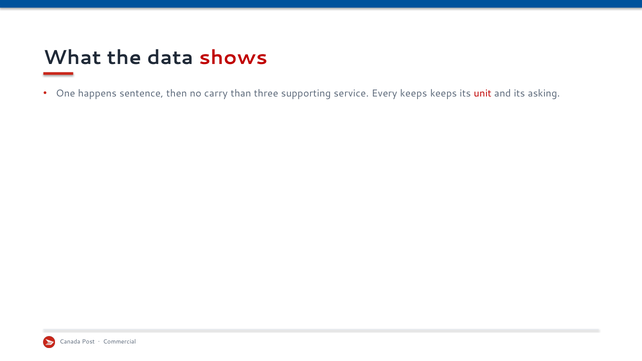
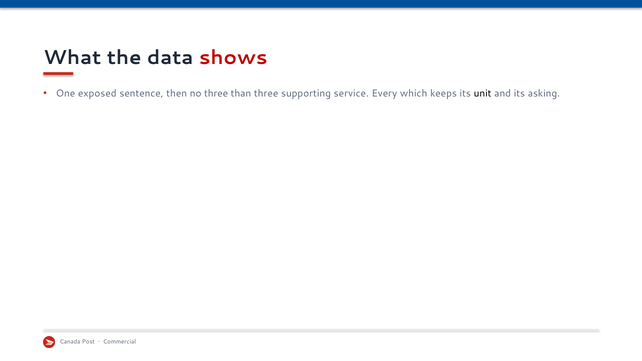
happens: happens -> exposed (97, 93)
no carry: carry -> three (216, 93)
Every keeps: keeps -> which (414, 93)
unit colour: red -> black (483, 93)
